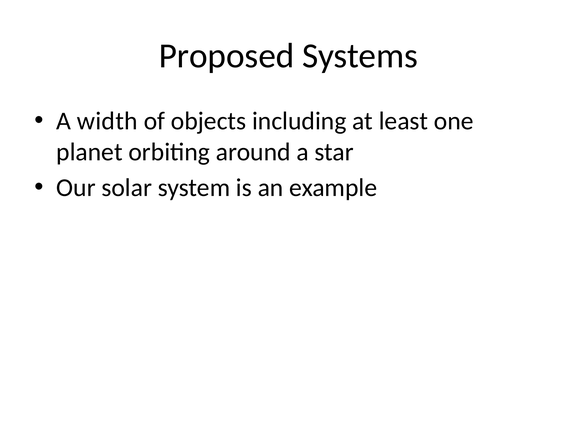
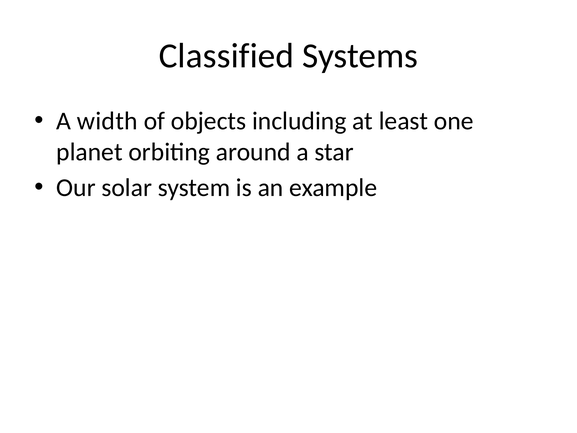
Proposed: Proposed -> Classified (226, 56)
